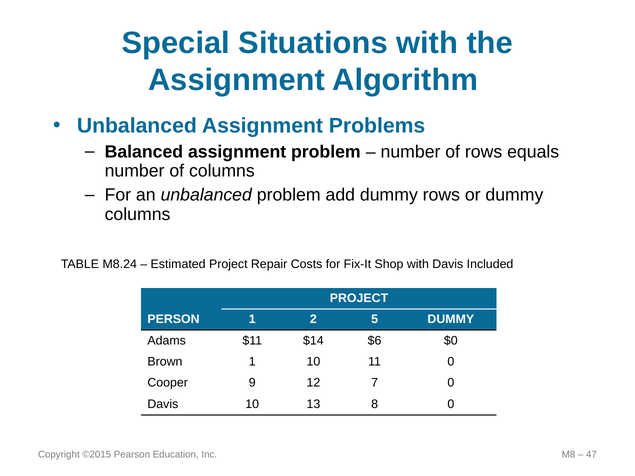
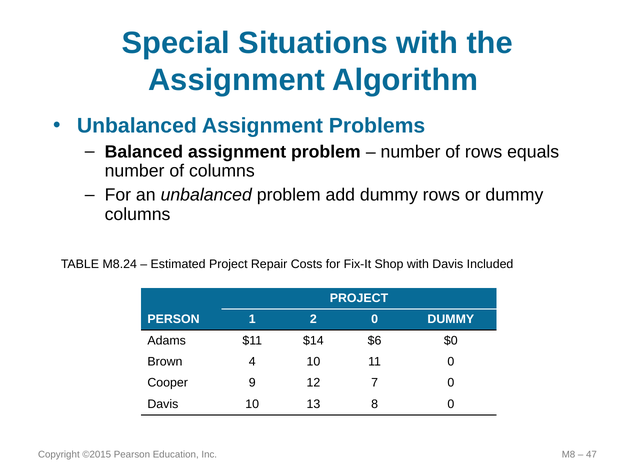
2 5: 5 -> 0 (375, 319)
Brown 1: 1 -> 4 (252, 362)
